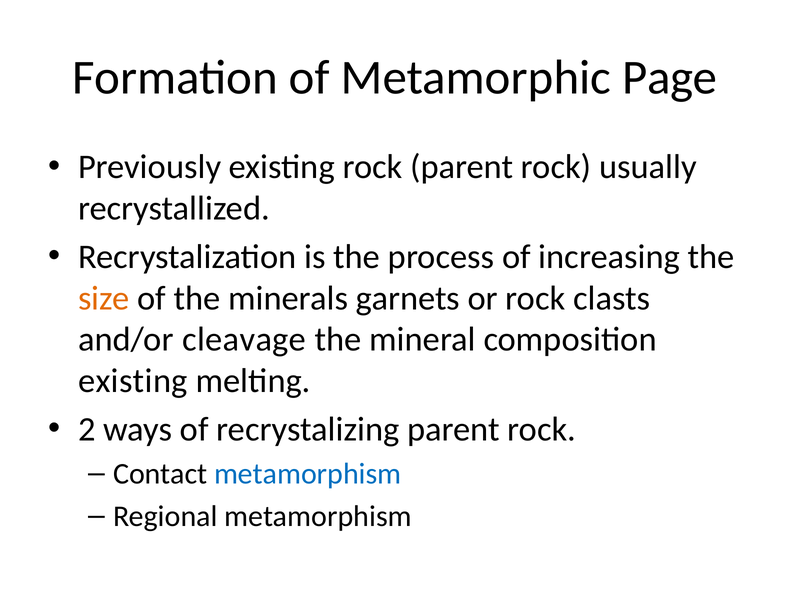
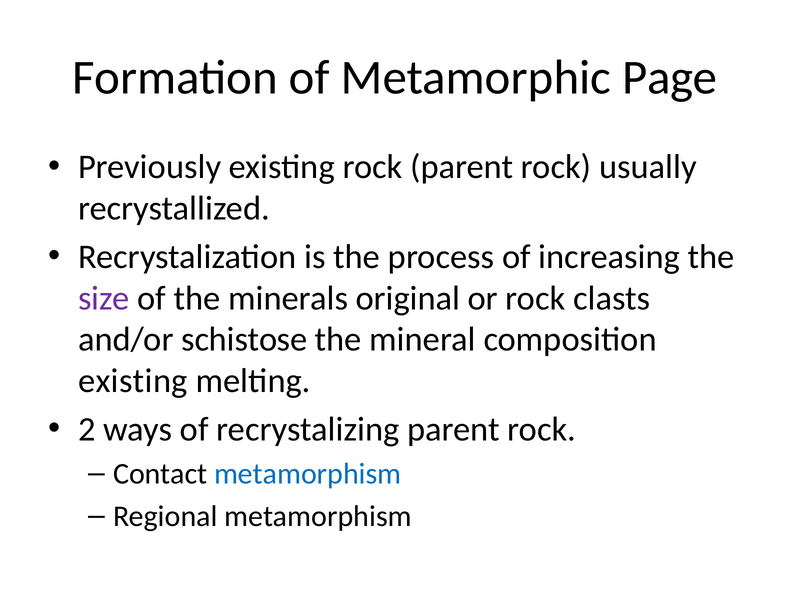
size colour: orange -> purple (104, 299)
garnets: garnets -> original (408, 299)
cleavage: cleavage -> schistose (244, 340)
